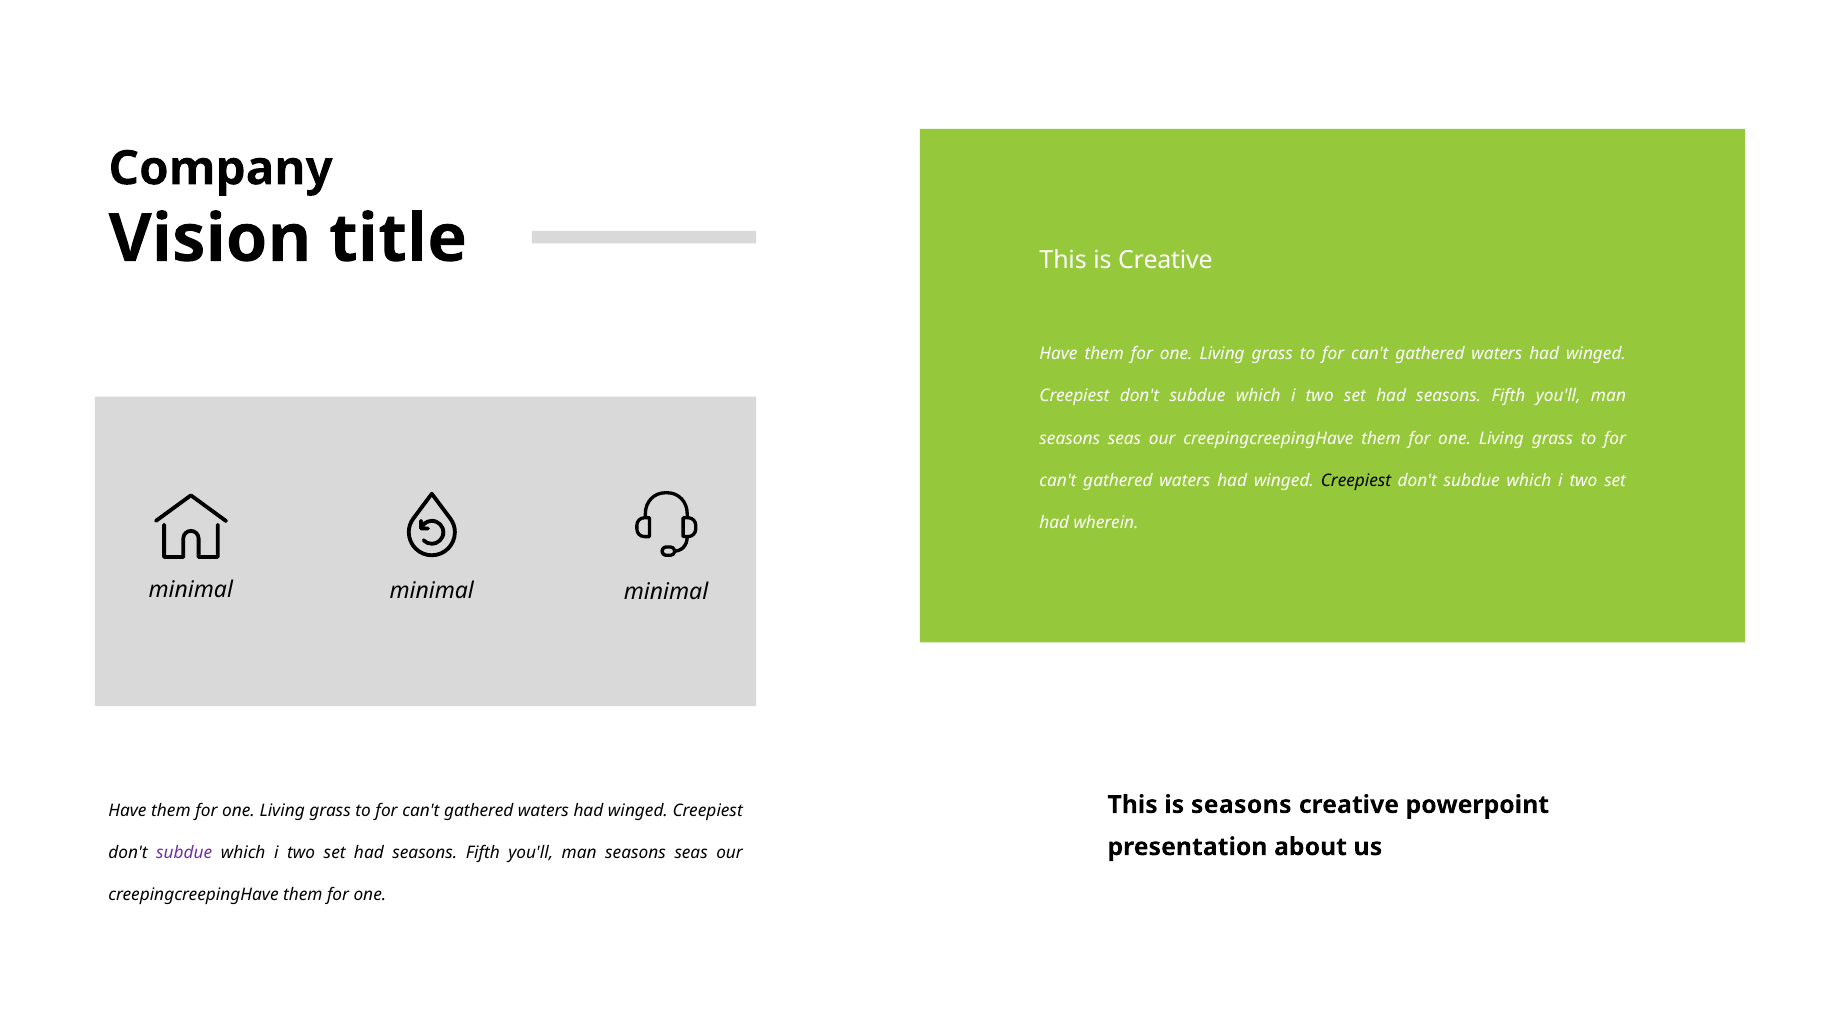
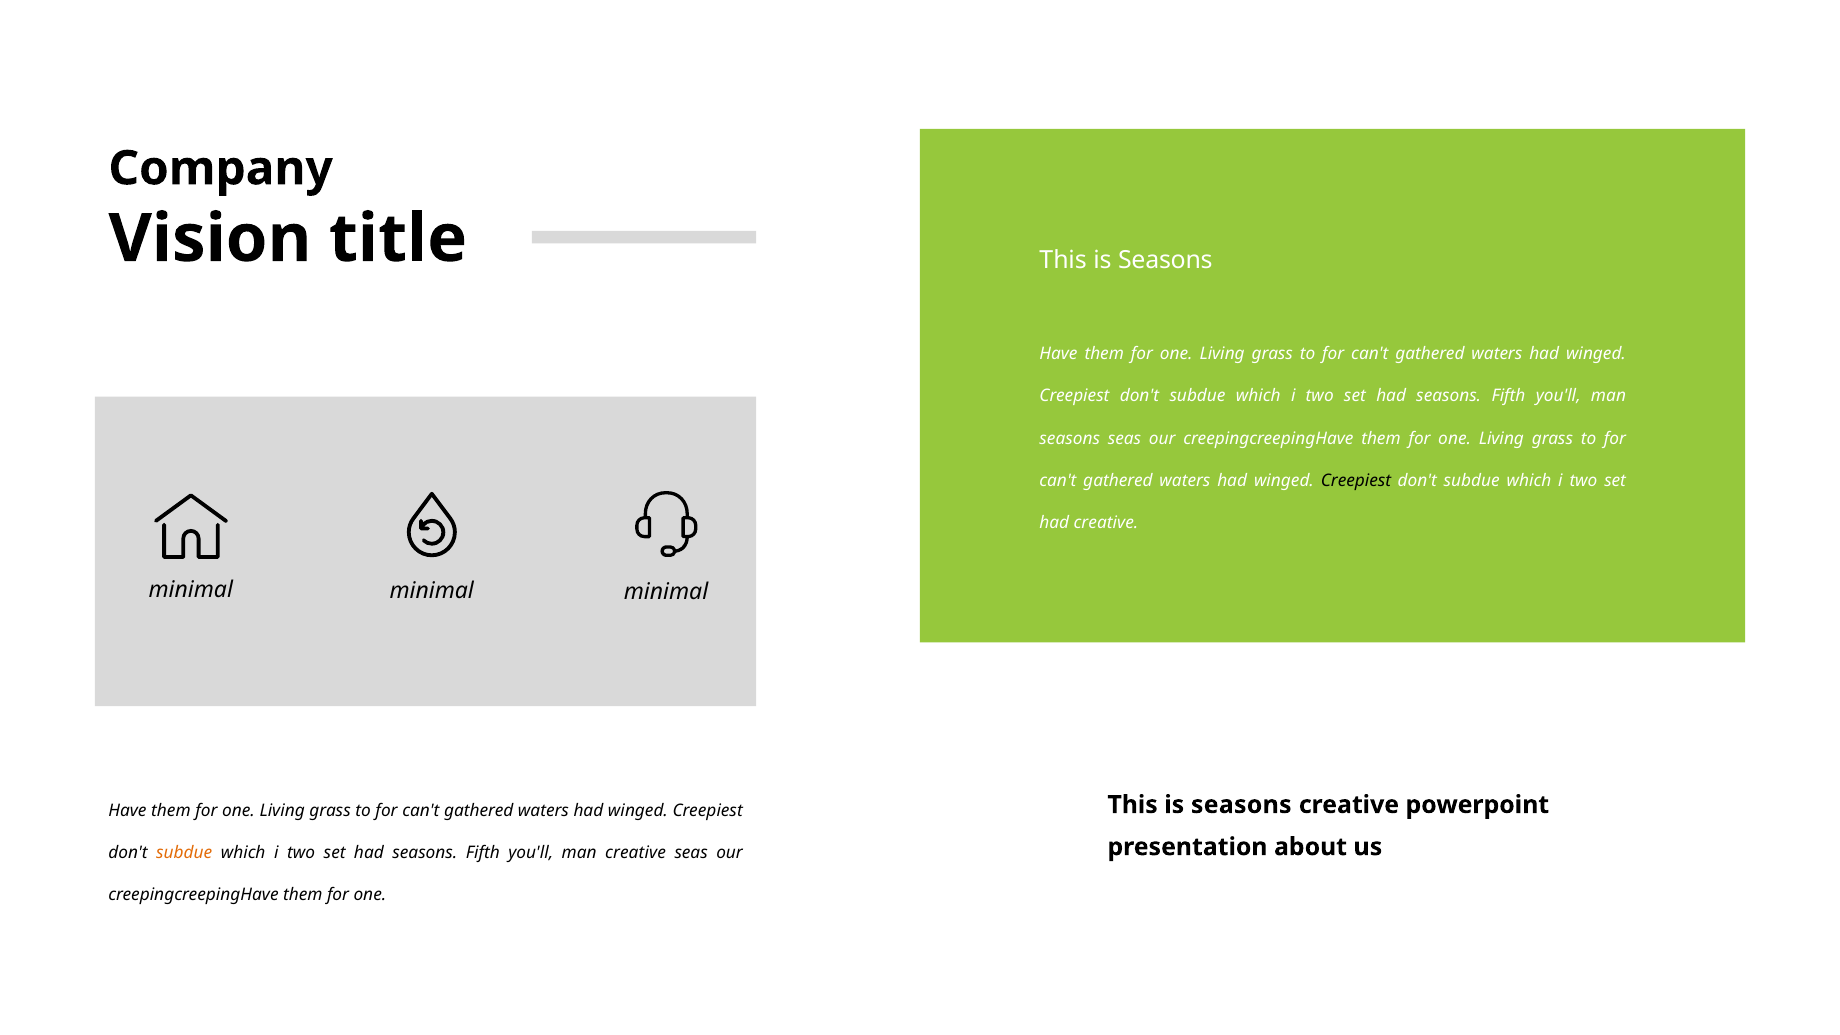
Creative: Creative -> Seasons (1165, 260)
had wherein: wherein -> creative (1106, 523)
subdue colour: purple -> orange (184, 853)
seasons: seasons -> creative (635, 853)
